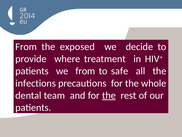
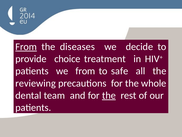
From underline: none -> present (26, 47)
exposed: exposed -> diseases (77, 47)
where: where -> choice (67, 59)
infections: infections -> reviewing (36, 83)
